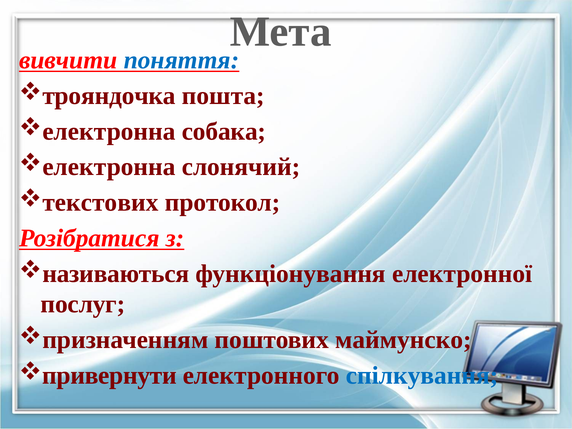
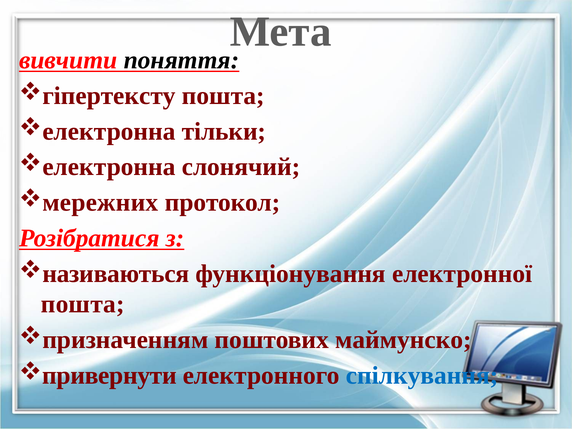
поняття colour: blue -> black (181, 60)
трояндочка: трояндочка -> гіпертексту (109, 96)
собака: собака -> тільки (224, 131)
текстових: текстових -> мережних (100, 203)
послуг: послуг -> пошта (83, 304)
